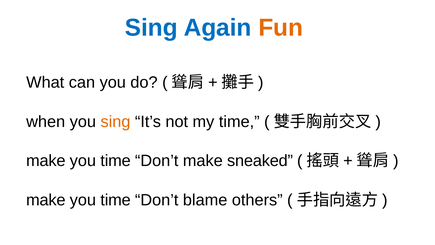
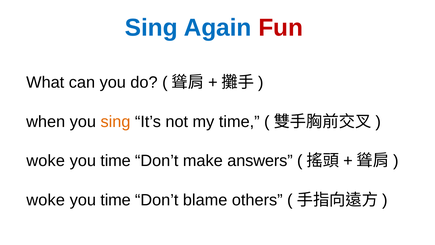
Fun colour: orange -> red (281, 28)
make: make -> woke (46, 161)
sneaked: sneaked -> answers (260, 161)
make: make -> woke (46, 200)
